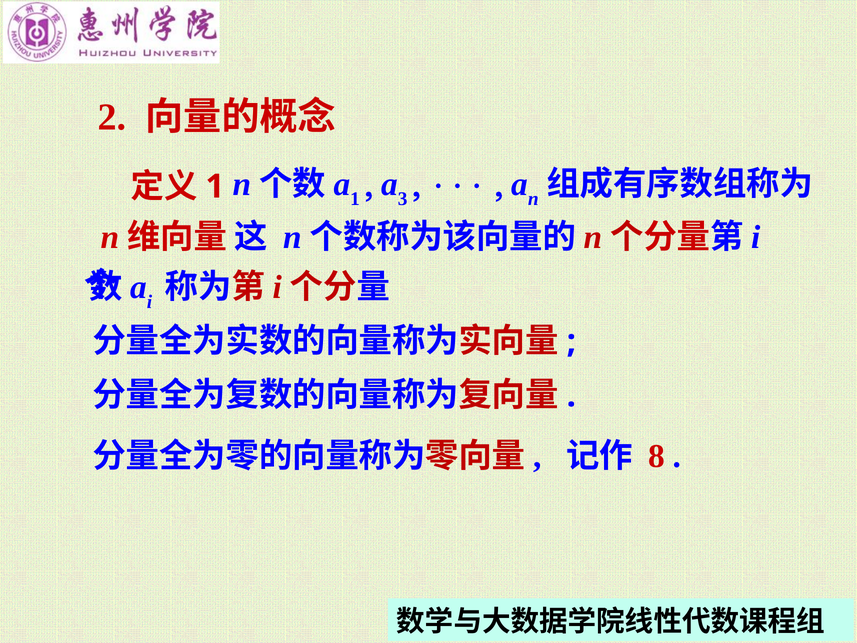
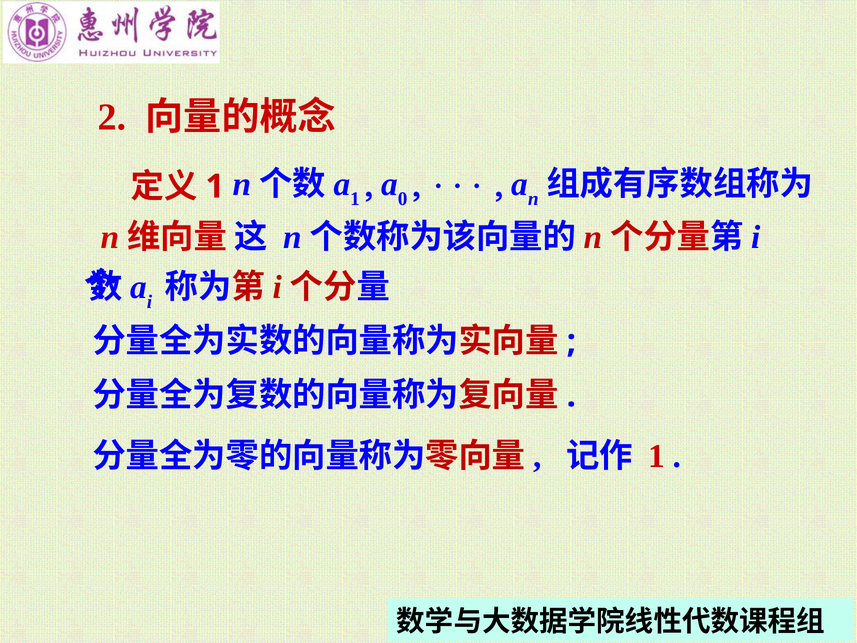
3: 3 -> 0 (403, 199)
8: 8 -> 1 (656, 456)
